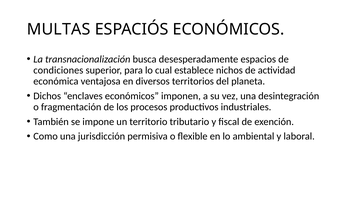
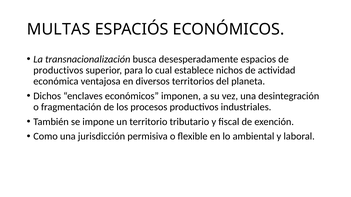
condiciones: condiciones -> productivos (58, 70)
